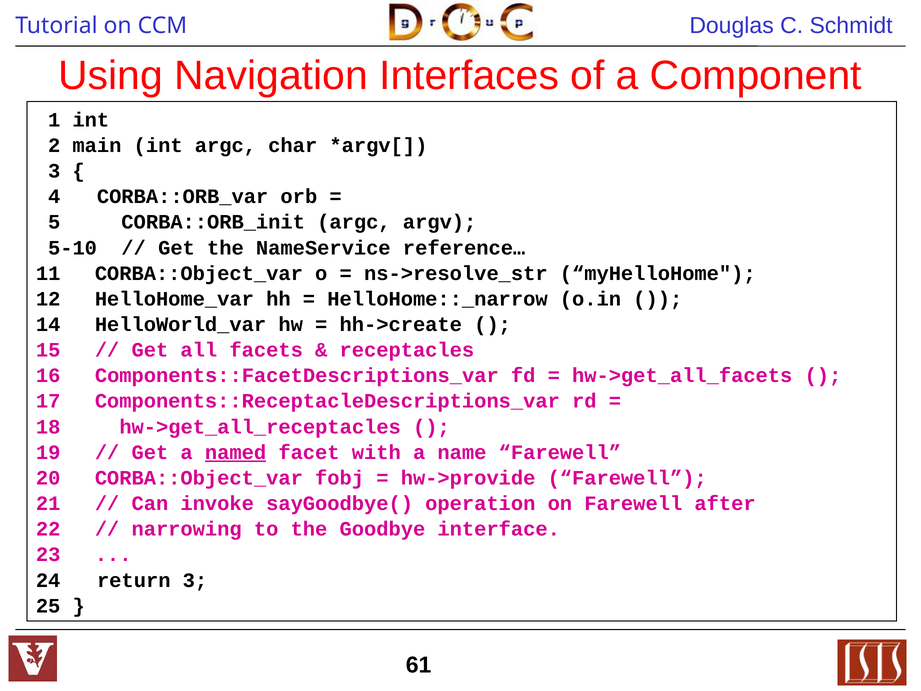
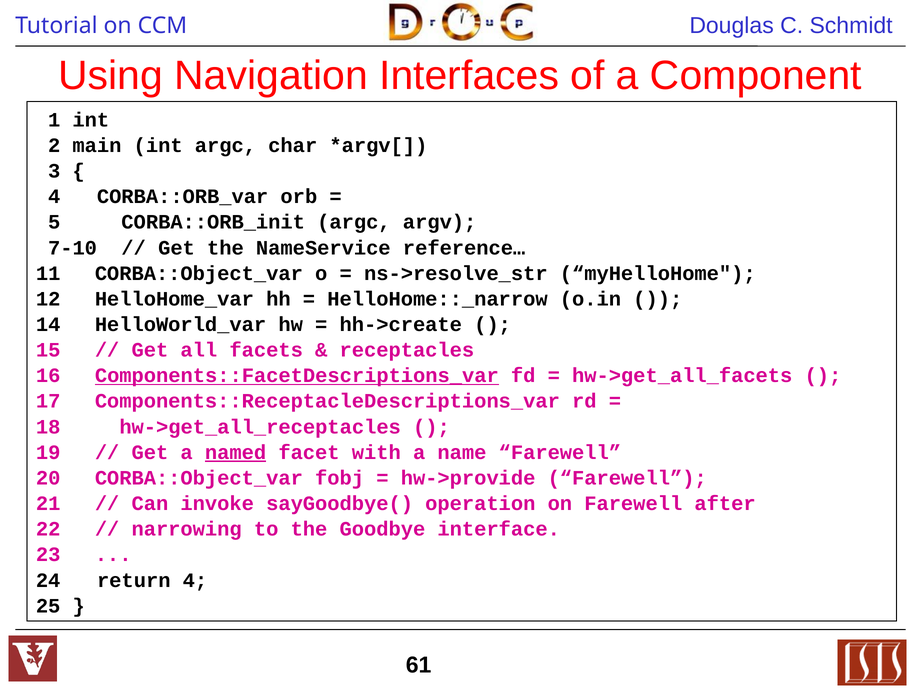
5-10: 5-10 -> 7-10 (73, 248)
Components::FacetDescriptions_var underline: none -> present (297, 376)
return 3: 3 -> 4 (195, 580)
